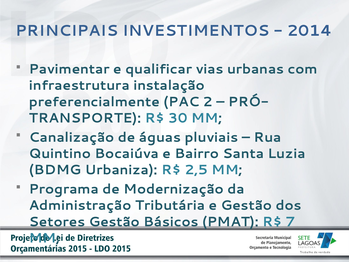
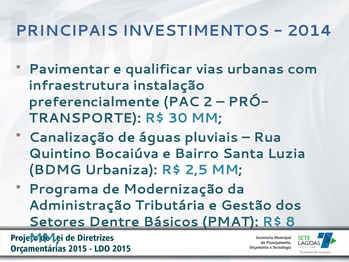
Setores Gestão: Gestão -> Dentre (114, 222)
7: 7 -> 8 (291, 222)
